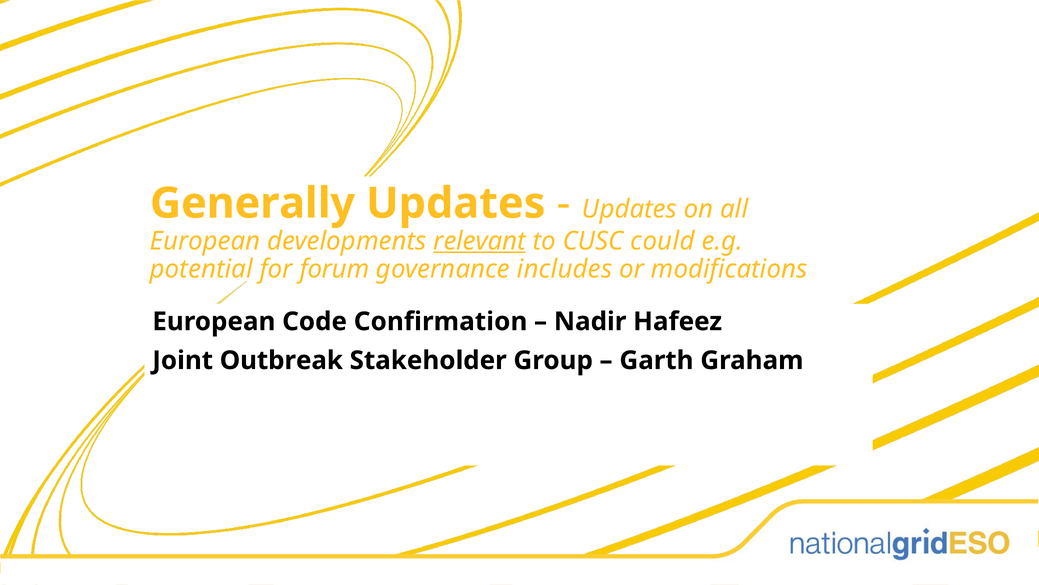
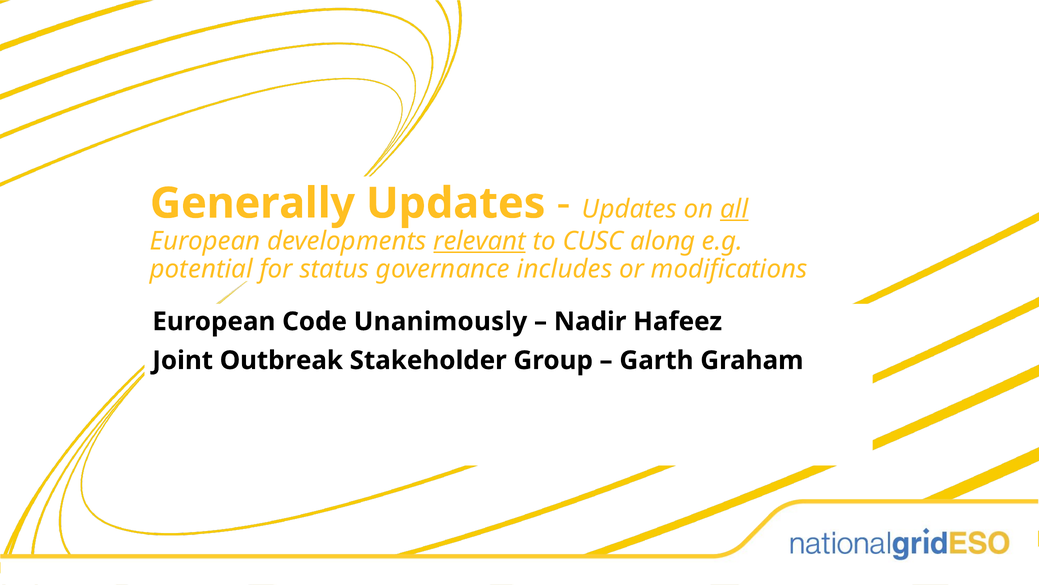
all underline: none -> present (734, 209)
could: could -> along (663, 241)
forum: forum -> status (334, 269)
Confirmation: Confirmation -> Unanimously (440, 321)
